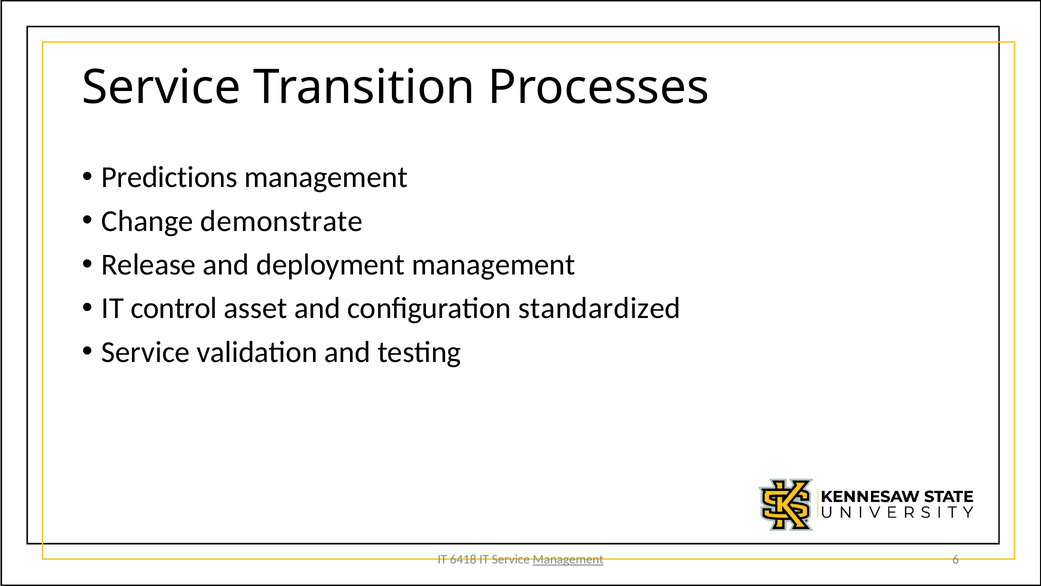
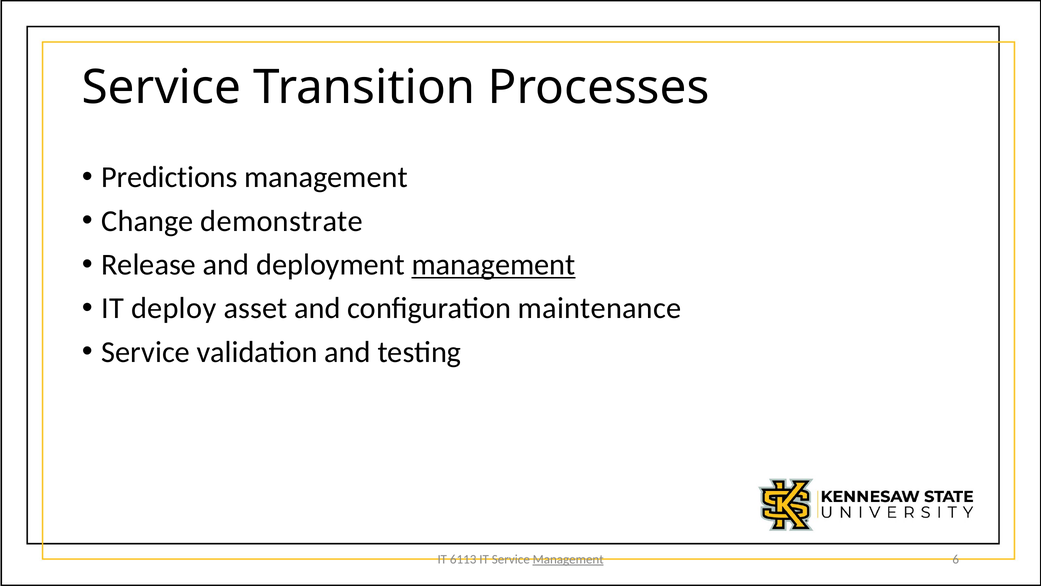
management underline: none -> present (494, 265)
control: control -> deploy (174, 308)
standardized: standardized -> maintenance (600, 308)
6418: 6418 -> 6113 (463, 559)
